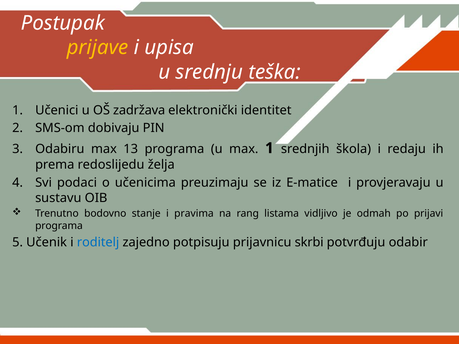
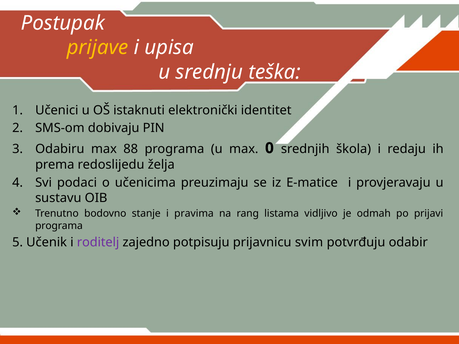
zadržava: zadržava -> istaknuti (139, 110)
13: 13 -> 88 (131, 149)
max 1: 1 -> 0 (269, 148)
roditelj colour: blue -> purple (98, 242)
skrbi: skrbi -> svim (309, 242)
